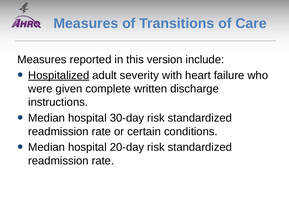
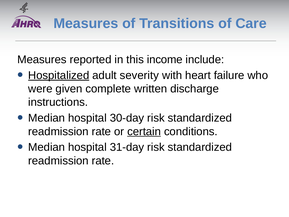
version: version -> income (165, 60)
certain underline: none -> present (144, 131)
20-day: 20-day -> 31-day (127, 147)
